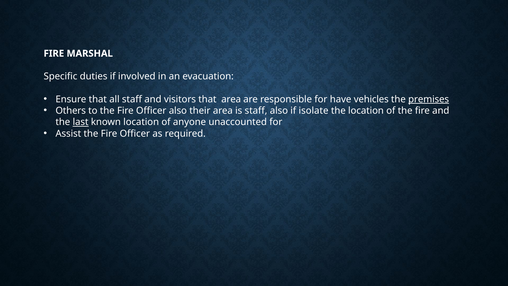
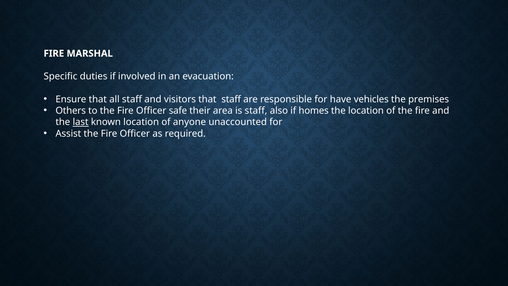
that area: area -> staff (231, 99)
premises underline: present -> none (429, 99)
Officer also: also -> safe (178, 111)
isolate: isolate -> homes (314, 111)
